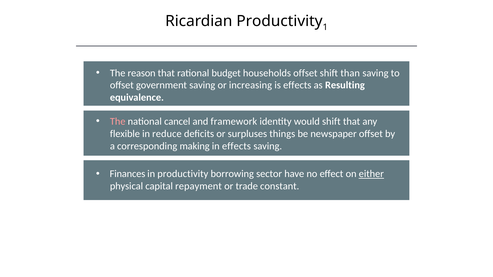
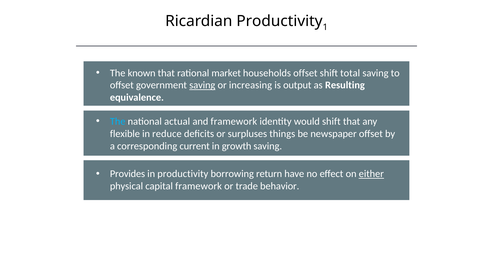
reason: reason -> known (142, 73)
budget: budget -> market (226, 73)
than: than -> total (350, 73)
saving underline: none -> present (202, 85)
is effects: effects -> output (297, 85)
The colour: pink -> light blue (118, 122)
cancel: cancel -> actual (177, 122)
making: making -> current (195, 146)
in effects: effects -> growth (237, 146)
Finances: Finances -> Provides (128, 174)
sector: sector -> return (269, 174)
capital repayment: repayment -> framework (199, 186)
constant: constant -> behavior (280, 186)
